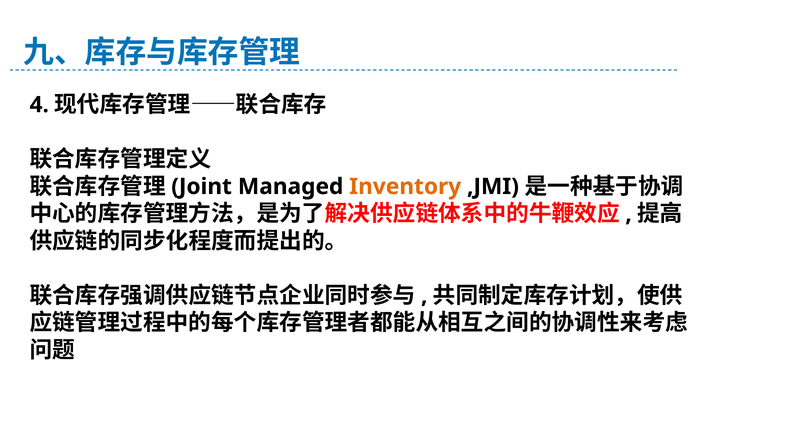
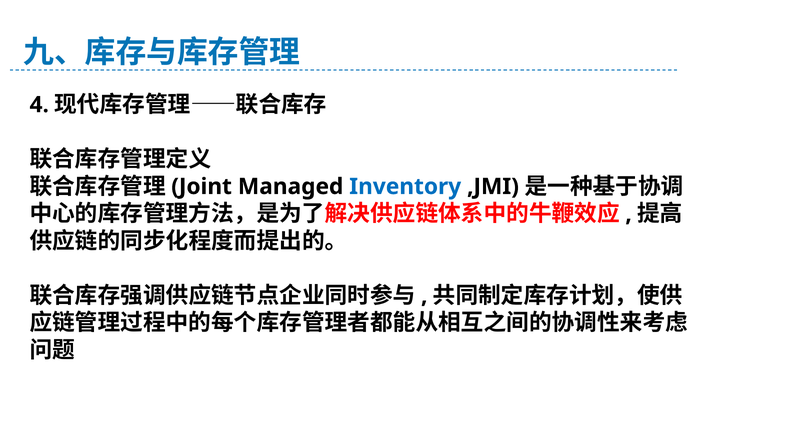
Inventory colour: orange -> blue (405, 186)
